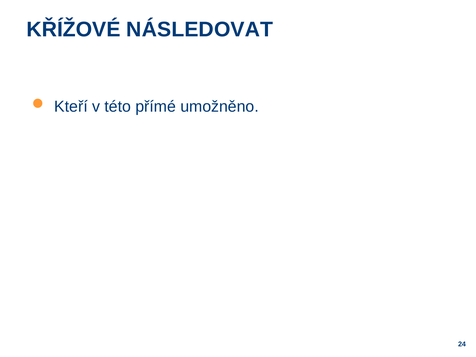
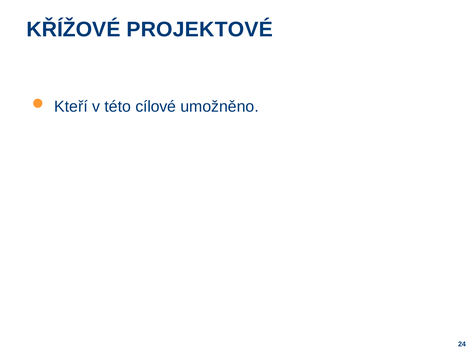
NÁSLEDOVAT: NÁSLEDOVAT -> PROJEKTOVÉ (200, 30)
přímé: přímé -> cílové (156, 107)
